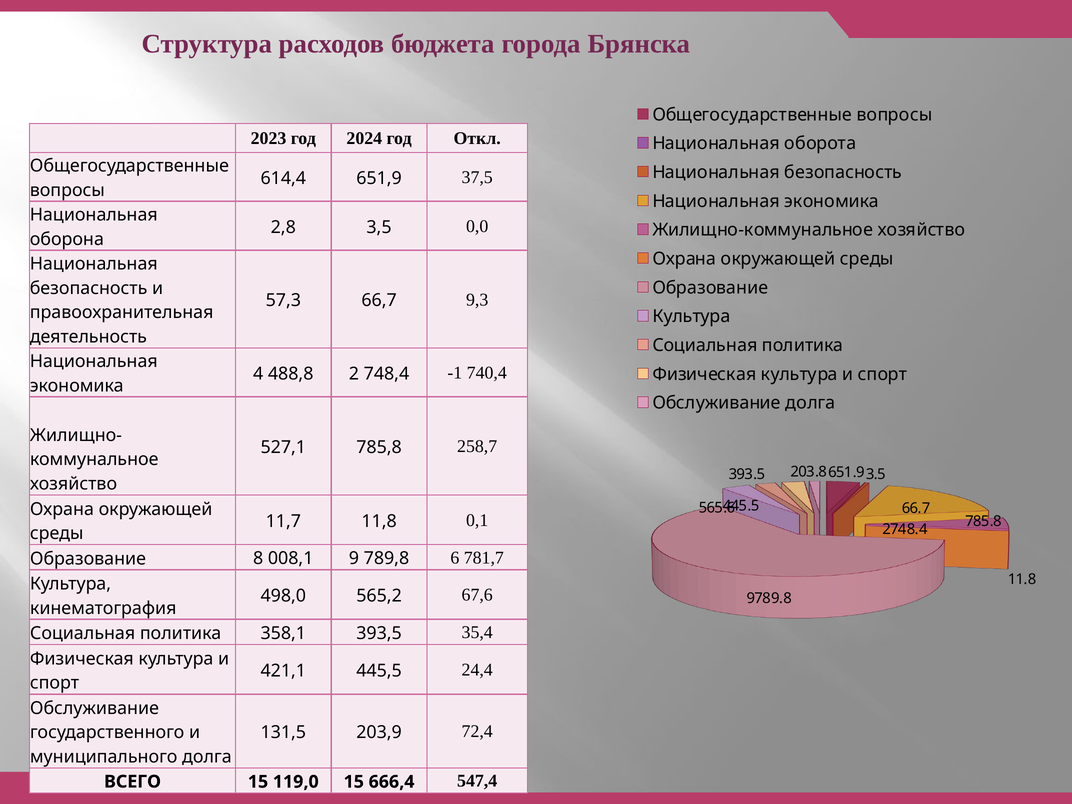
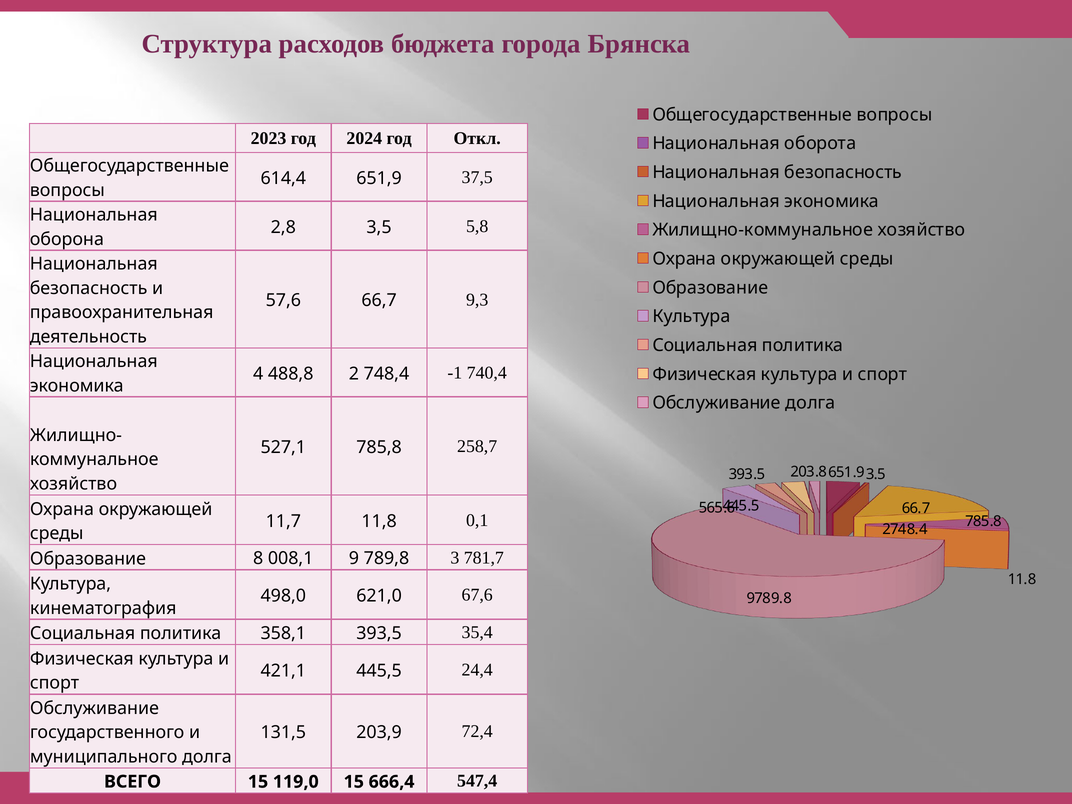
0,0: 0,0 -> 5,8 (477, 226)
57,3: 57,3 -> 57,6 (283, 300)
6: 6 -> 3 (455, 558)
565,2: 565,2 -> 621,0 (379, 596)
